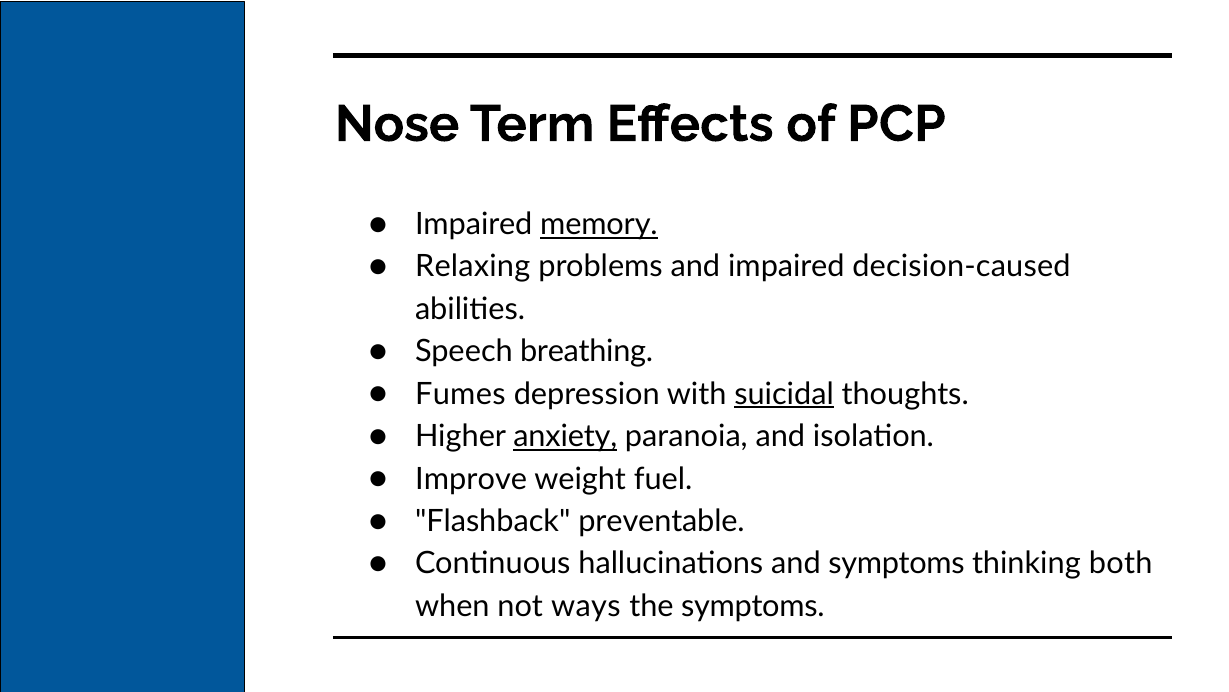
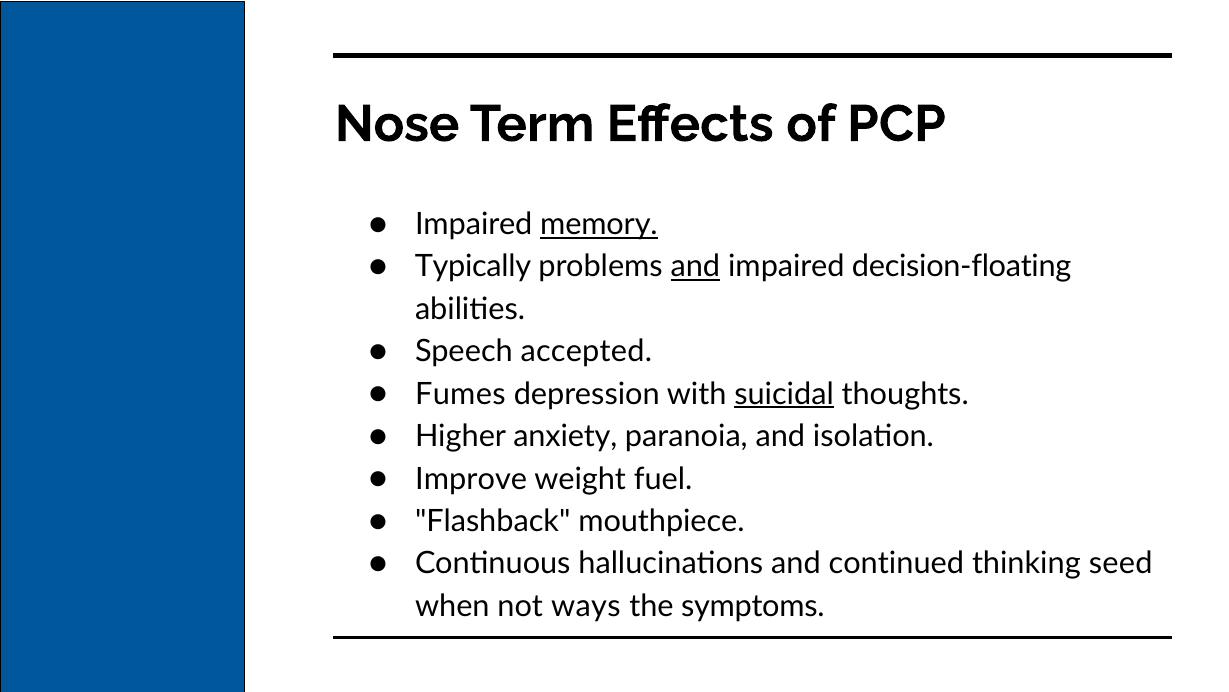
Relaxing: Relaxing -> Typically (473, 267)
and underline: none -> present (695, 267)
decision-caused: decision-caused -> decision-floating (962, 267)
breathing: breathing -> accepted (586, 351)
anxiety underline: present -> none (565, 436)
preventable: preventable -> mouthpiece (662, 521)
and symptoms: symptoms -> continued (896, 563)
both: both -> seed (1121, 563)
